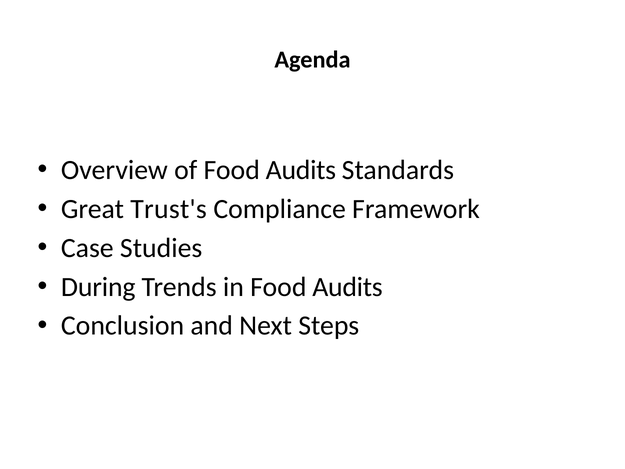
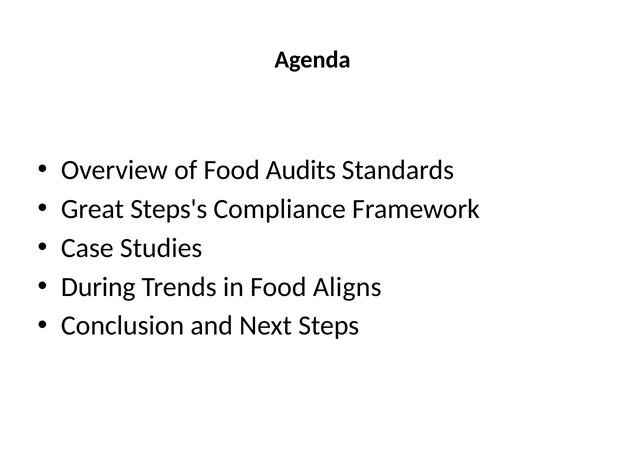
Trust's: Trust's -> Steps's (169, 209)
in Food Audits: Audits -> Aligns (347, 287)
